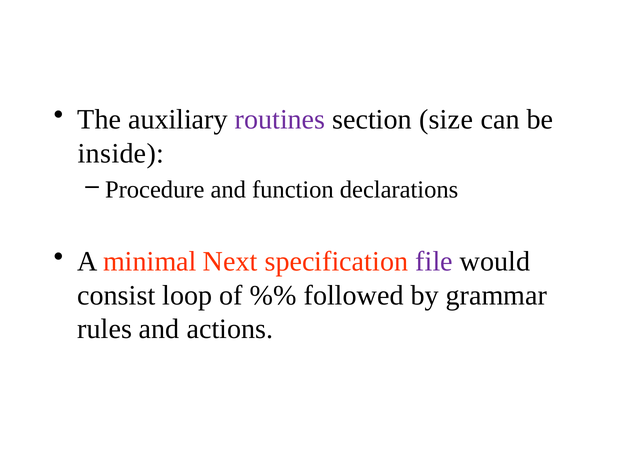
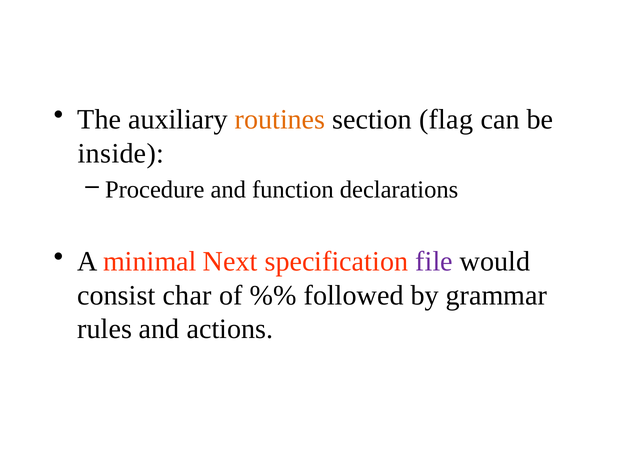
routines colour: purple -> orange (280, 120)
size: size -> flag (446, 120)
loop: loop -> char (187, 295)
